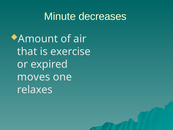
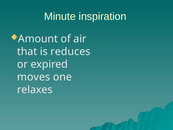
decreases: decreases -> inspiration (103, 16)
exercise: exercise -> reduces (70, 51)
